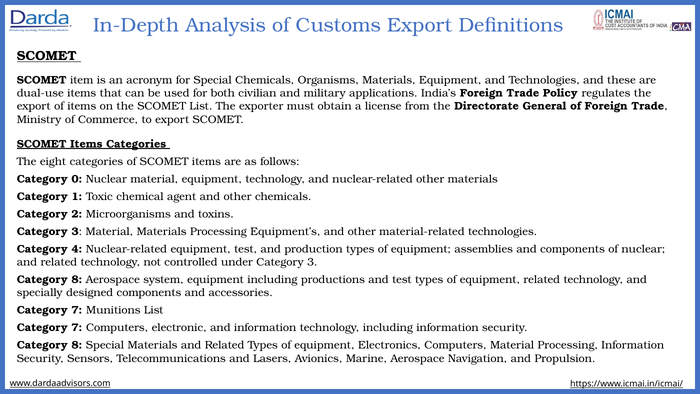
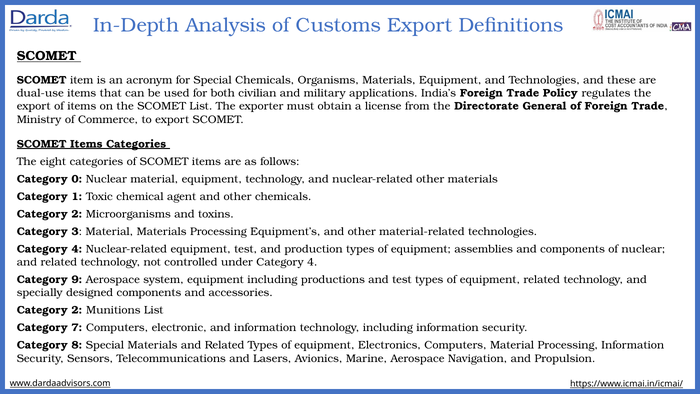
under Category 3: 3 -> 4 (312, 262)
8: 8 -> 9 (77, 280)
7: 7 -> 2 (77, 310)
